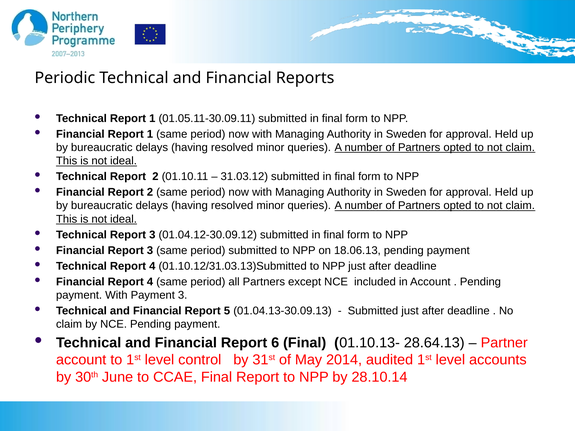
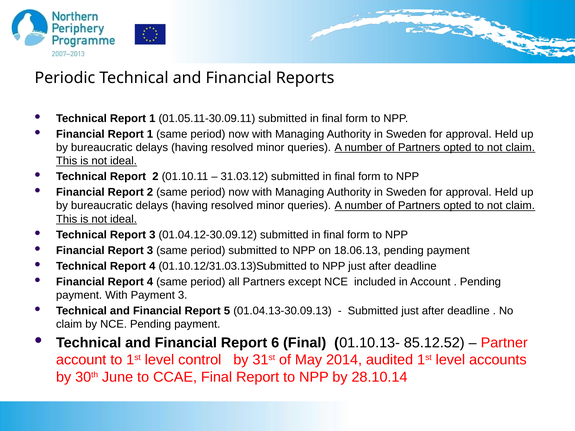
28.64.13: 28.64.13 -> 85.12.52 (434, 343)
